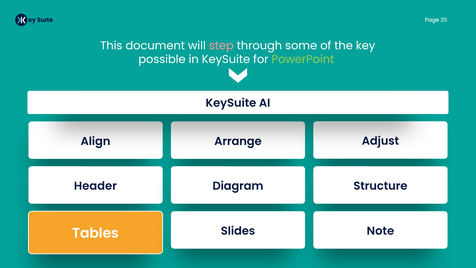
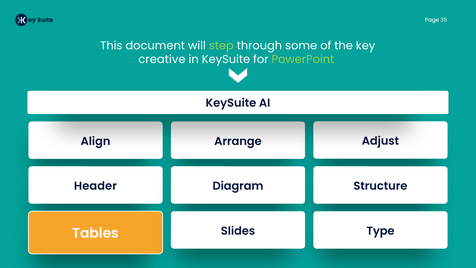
step colour: pink -> light green (221, 46)
possible: possible -> creative (162, 59)
Note: Note -> Type (380, 231)
